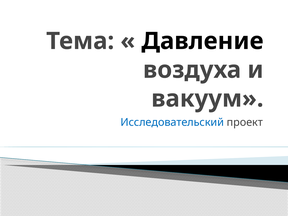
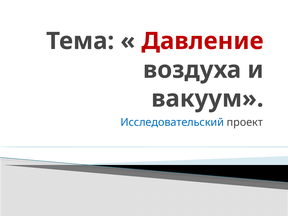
Давление colour: black -> red (202, 41)
